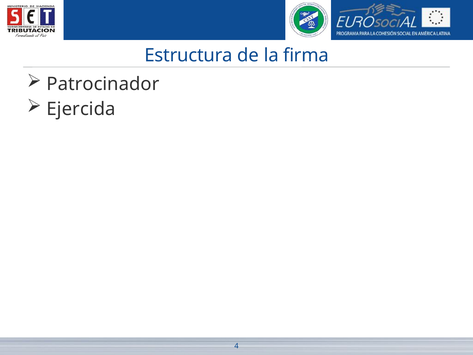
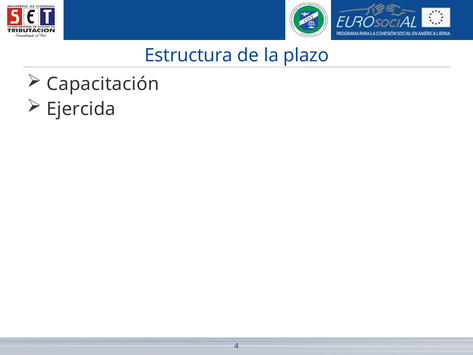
firma: firma -> plazo (306, 55)
Patrocinador: Patrocinador -> Capacitación (103, 84)
